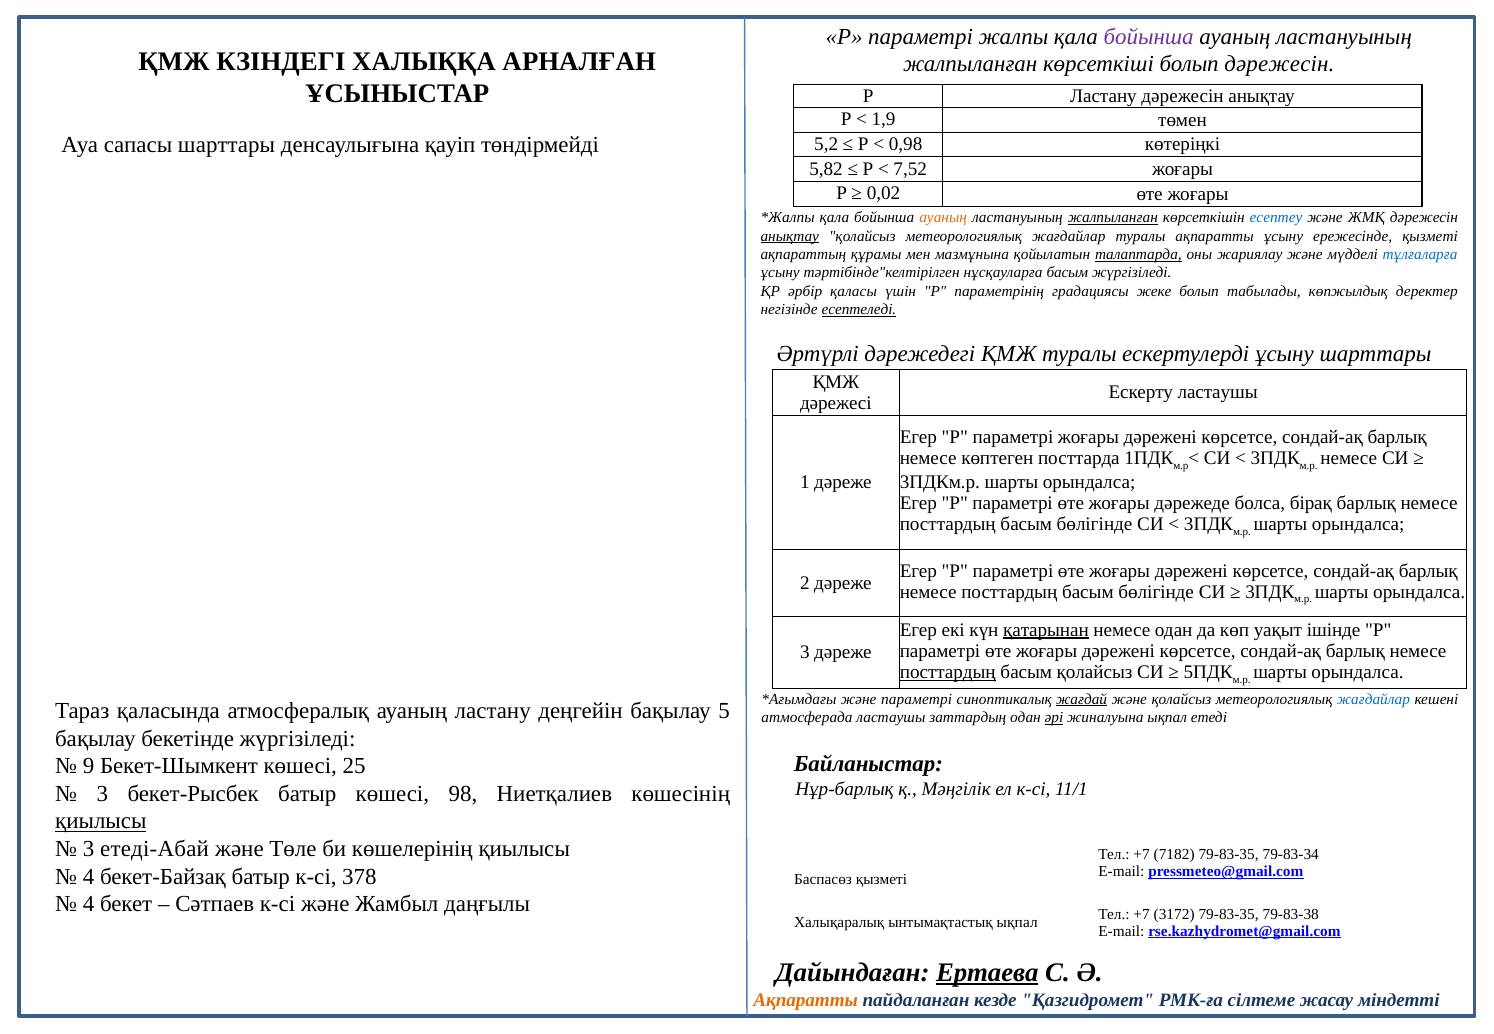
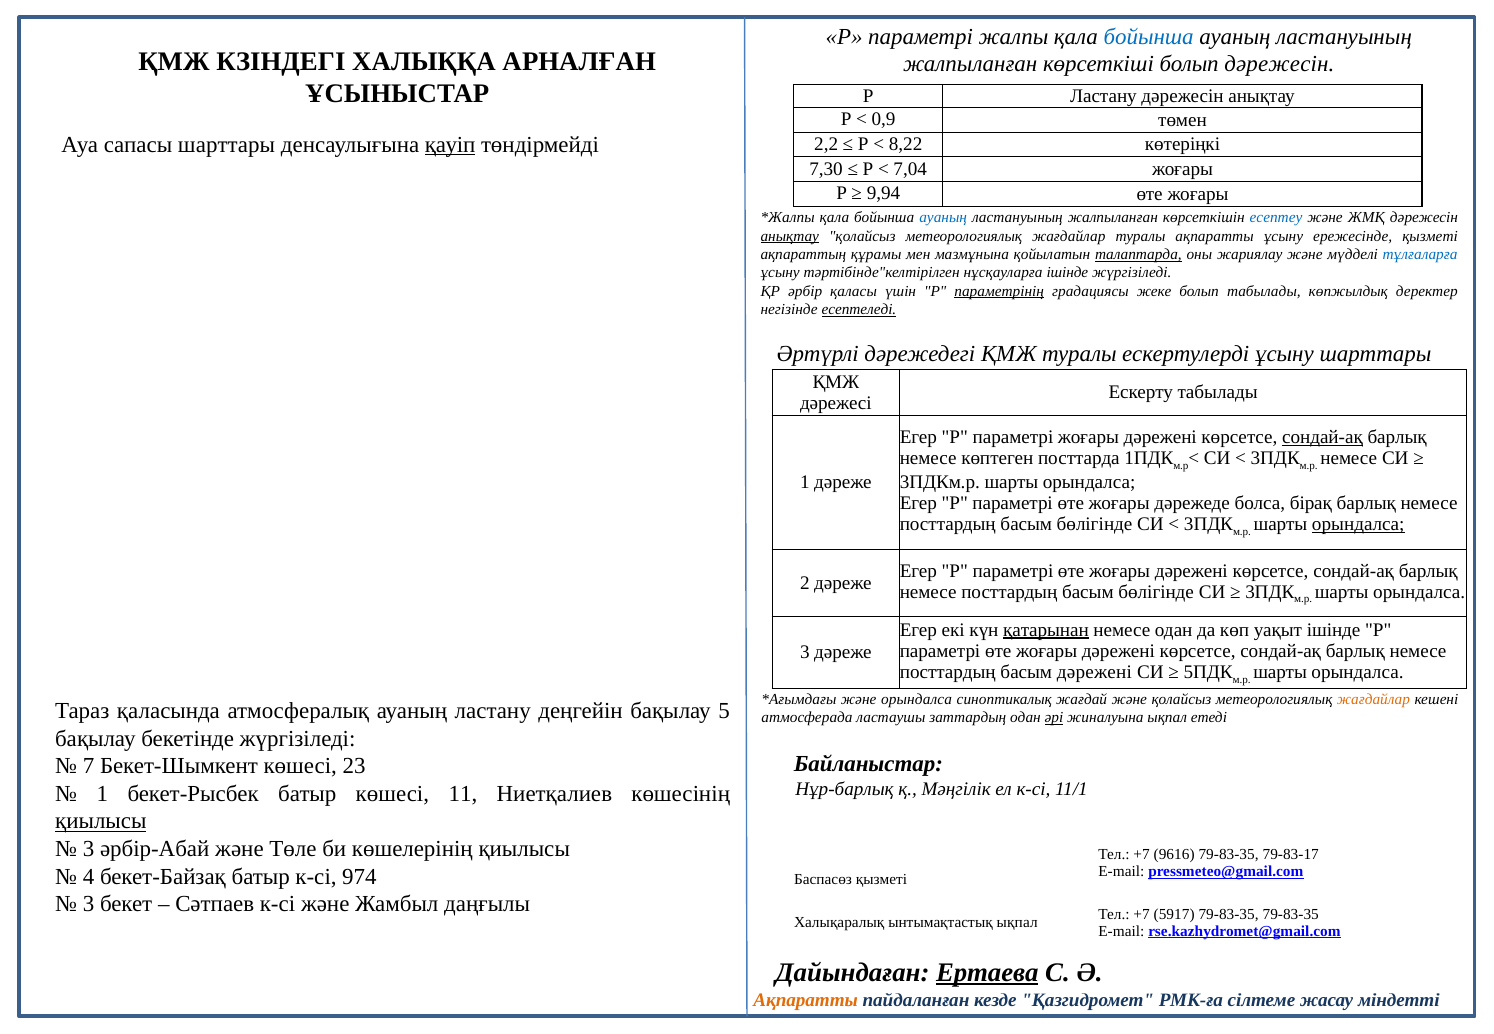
бойынша colour: purple -> blue (1149, 36)
1,9: 1,9 -> 0,9 (884, 120)
қауіп underline: none -> present (450, 145)
5,2: 5,2 -> 2,2 (826, 144)
0,98: 0,98 -> 8,22 (906, 144)
5,82: 5,82 -> 7,30 (826, 169)
7,52: 7,52 -> 7,04 (910, 169)
0,02: 0,02 -> 9,94 (883, 194)
ауаның colour: orange -> blue (943, 218)
жалпыланған underline: present -> none (1113, 218)
нұсқауларға басым: басым -> ішінде (1067, 273)
параметрінің underline: none -> present (999, 291)
Ескерту ластаушы: ластаушы -> табылады (1218, 393)
сондай-ақ underline: none -> present (1322, 437)
орындалса underline: none -> present (1358, 525)
посттардың underline: present -> none (948, 672)
басым қолайсыз: қолайсыз -> дәрежені (1094, 672)
және параметрі: параметрі -> орындалса (917, 699)
жағдай underline: present -> none (1082, 699)
жағдайлар colour: blue -> orange (1373, 699)
9: 9 -> 7 (89, 766)
25: 25 -> 23 (354, 766)
3: 3 -> 1 (102, 794)
98: 98 -> 11 (463, 794)
етеді-Абай: етеді-Абай -> әрбір-Абай (155, 849)
7182: 7182 -> 9616 (1174, 855)
79-83-34: 79-83-34 -> 79-83-17 (1291, 855)
378: 378 -> 974 (359, 877)
4: 4 -> 3 (89, 904)
3172: 3172 -> 5917 (1174, 914)
79-83-35 79-83-38: 79-83-38 -> 79-83-35 (1291, 914)
